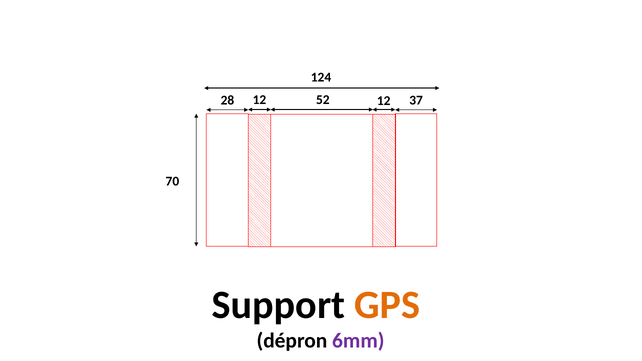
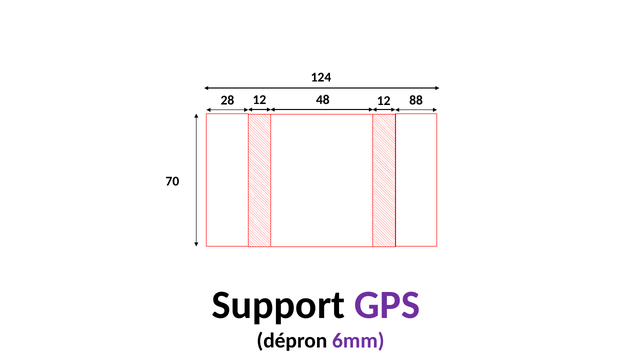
52: 52 -> 48 (323, 100)
37: 37 -> 88 (416, 100)
GPS colour: orange -> purple (387, 305)
